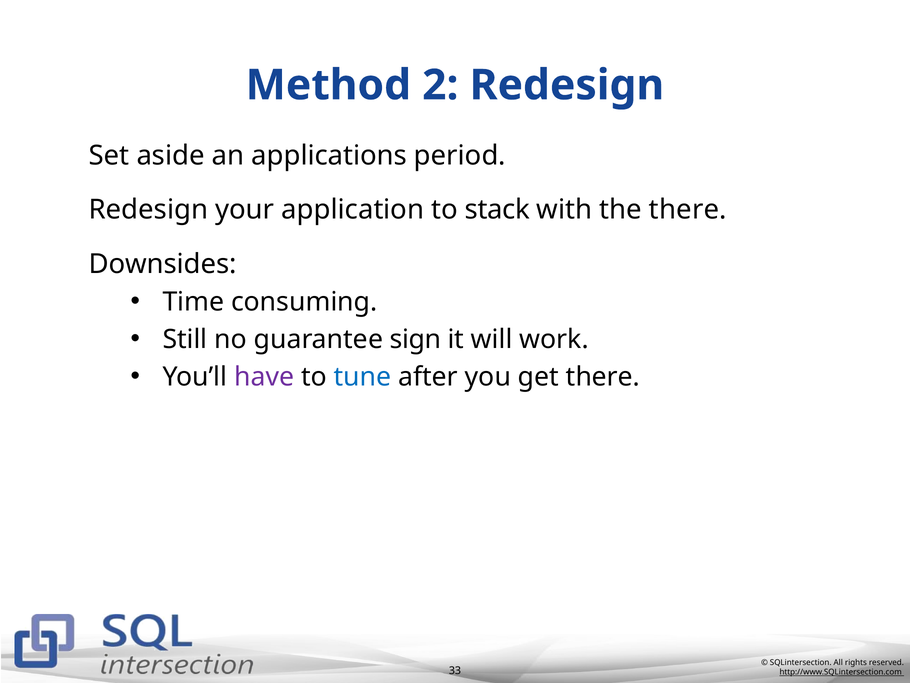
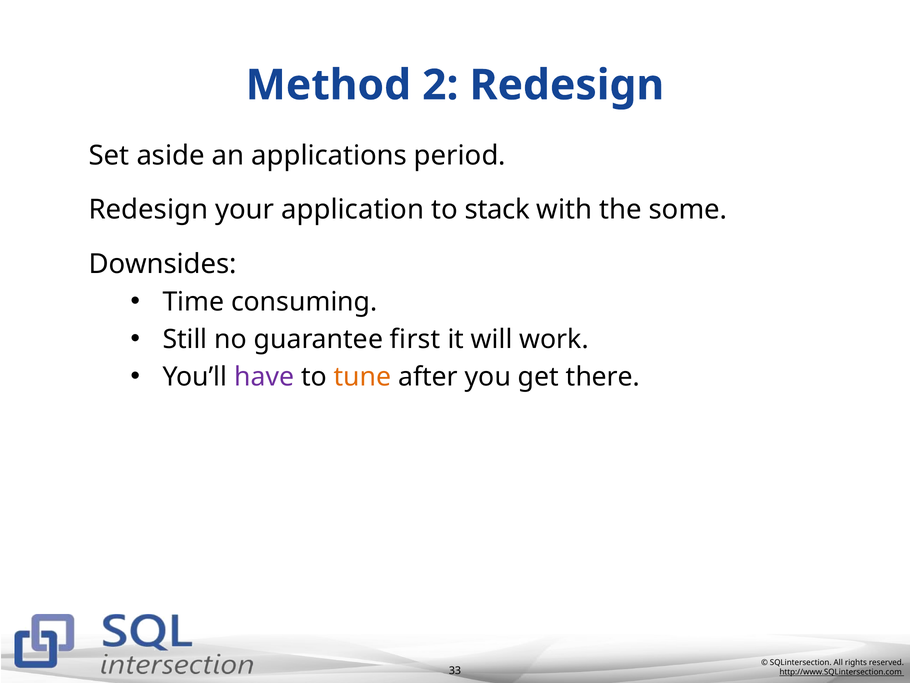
the there: there -> some (688, 210)
sign: sign -> first (415, 339)
tune colour: blue -> orange (362, 377)
